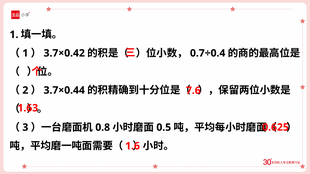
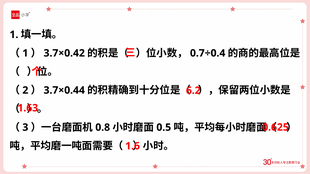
7.6: 7.6 -> 6.2 (193, 91)
